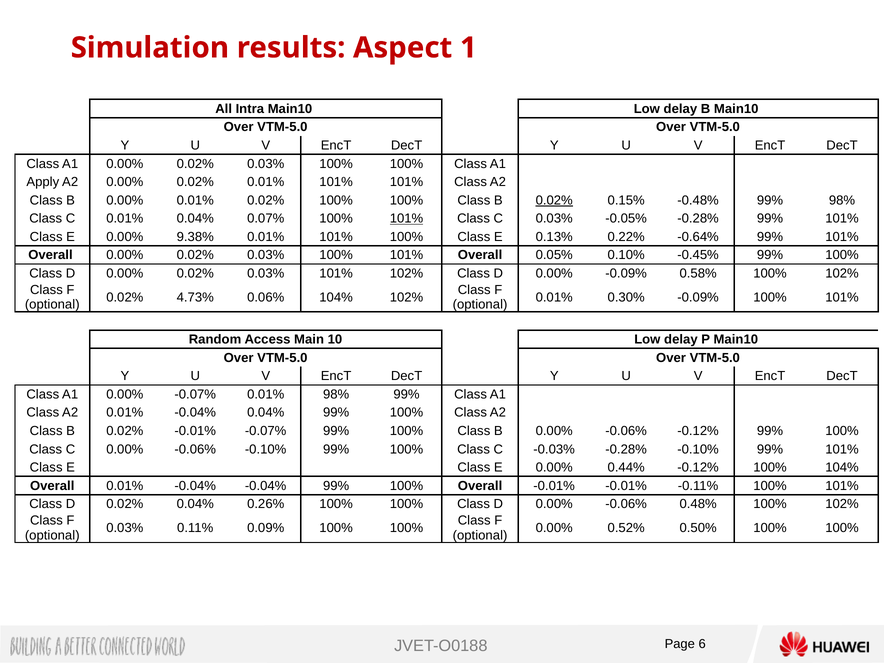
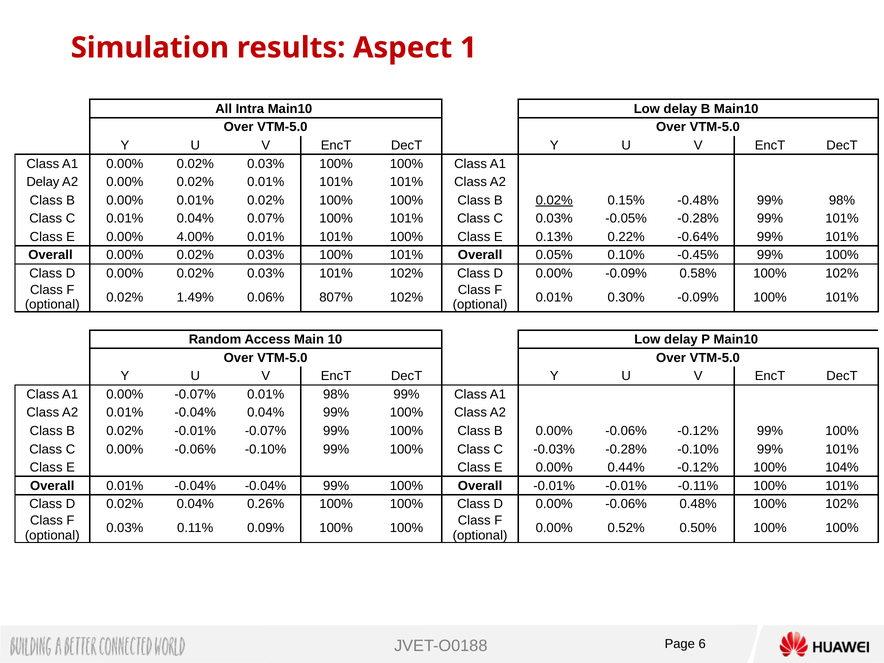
Apply: Apply -> Delay (43, 182)
101% underline: present -> none (407, 219)
9.38%: 9.38% -> 4.00% (195, 237)
4.73%: 4.73% -> 1.49% (195, 297)
0.06% 104%: 104% -> 807% (336, 297)
